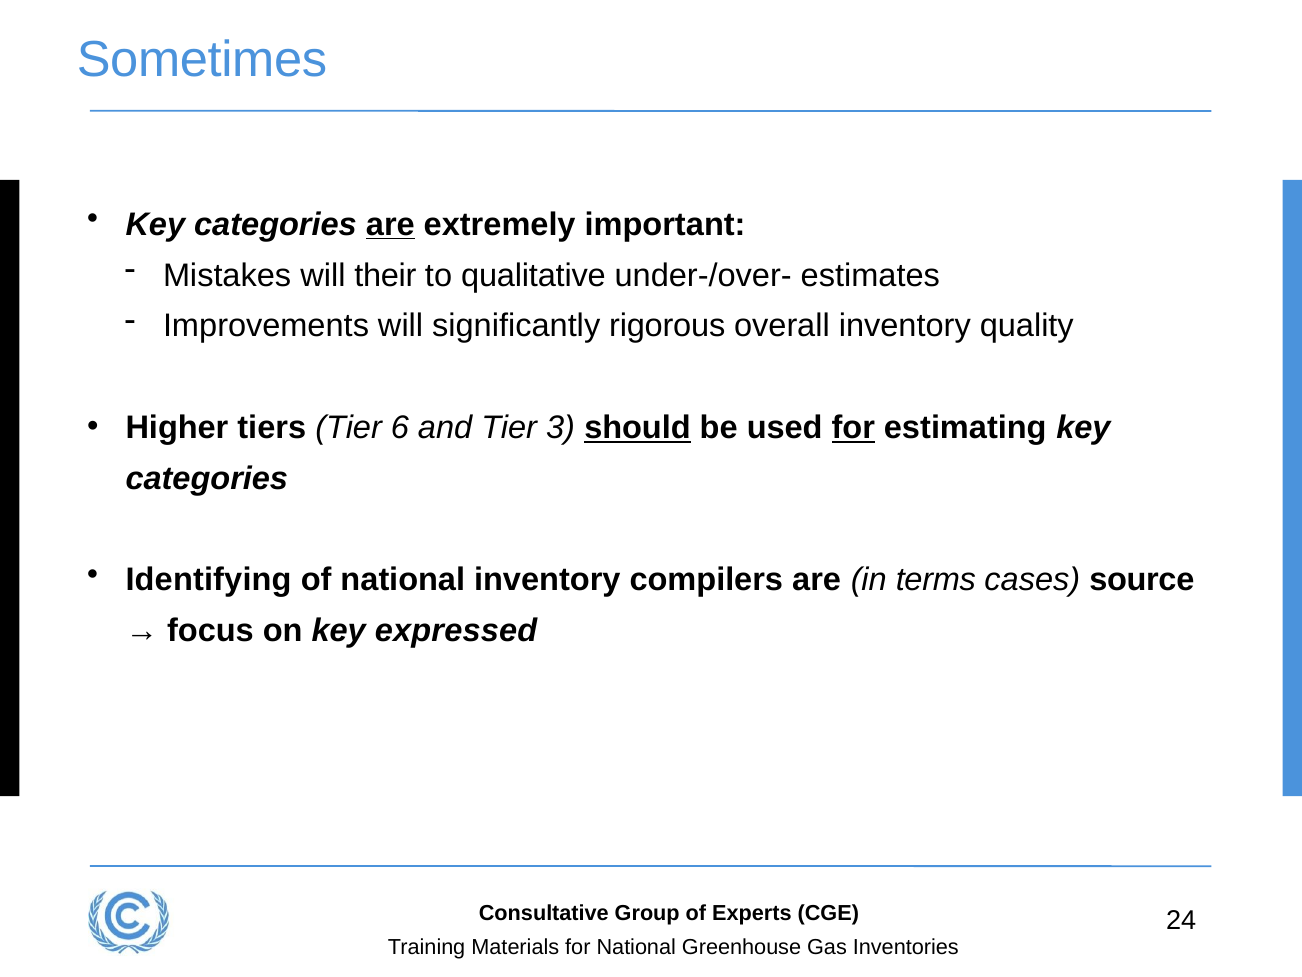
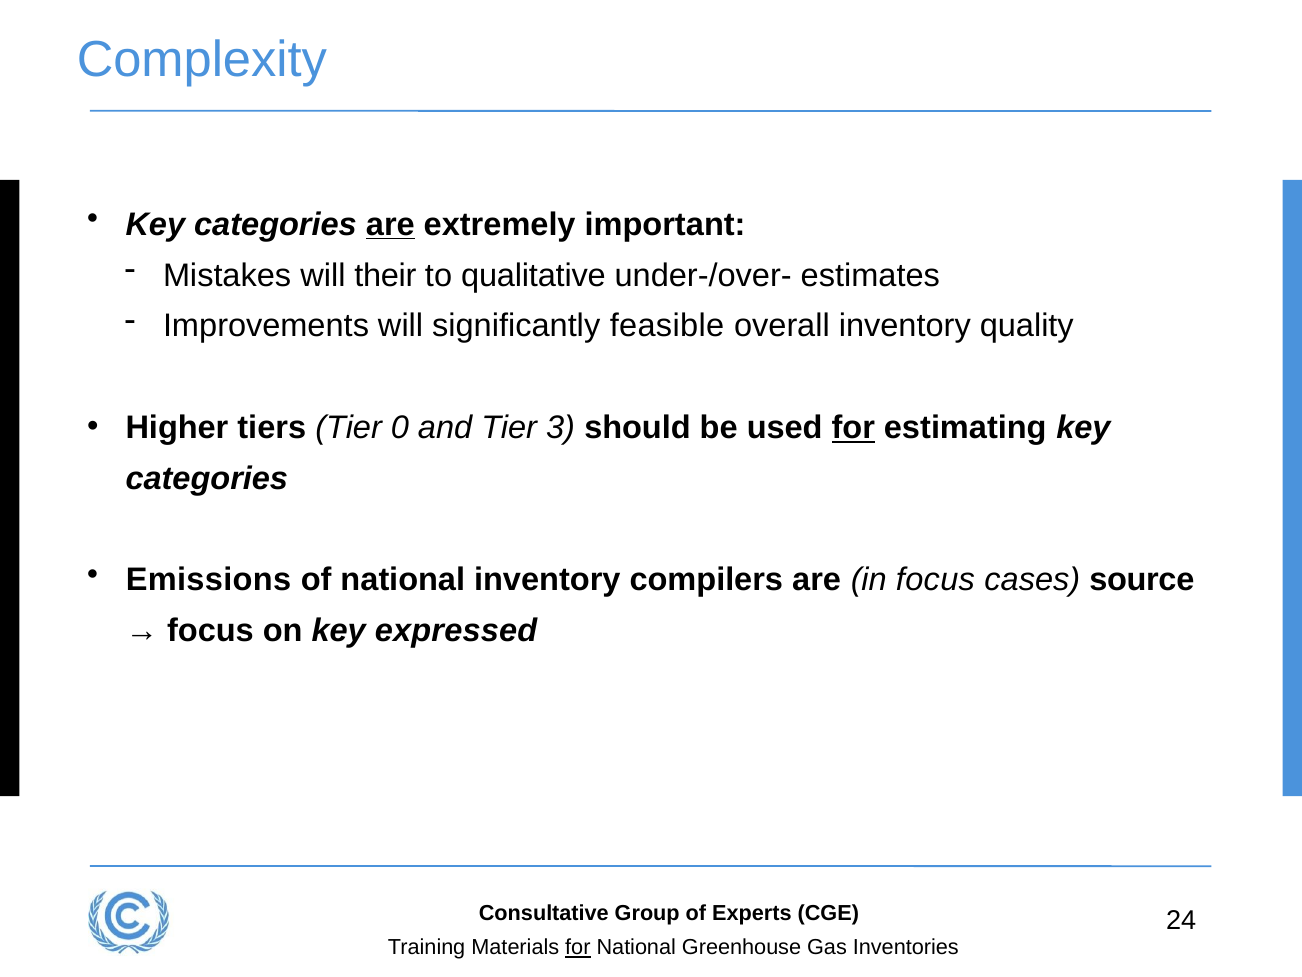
Sometimes: Sometimes -> Complexity (202, 60)
rigorous: rigorous -> feasible (667, 326)
6: 6 -> 0 (400, 427)
should underline: present -> none (637, 427)
Identifying: Identifying -> Emissions (208, 580)
in terms: terms -> focus (935, 580)
for underline: none -> present (578, 947)
